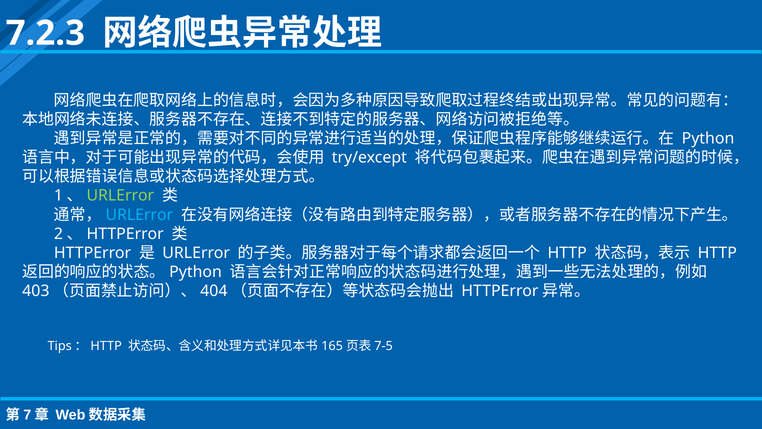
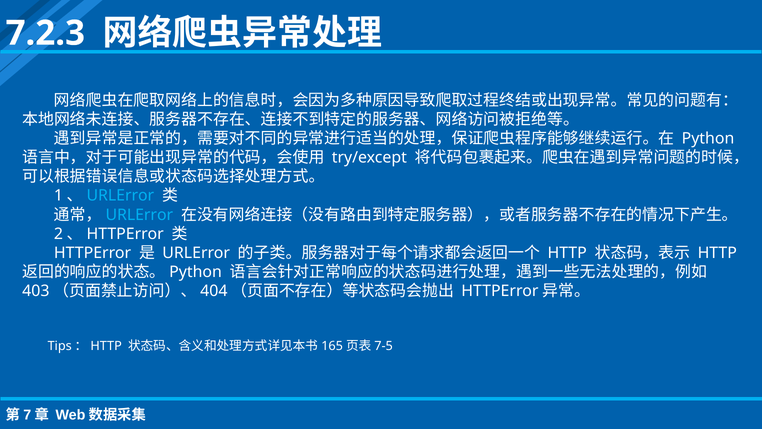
URLError colour: light green -> light blue (120, 196)
